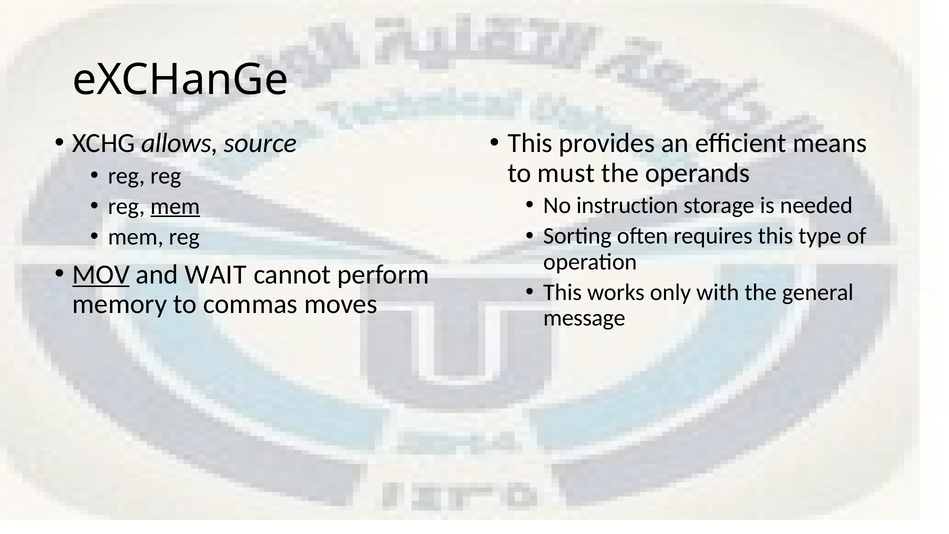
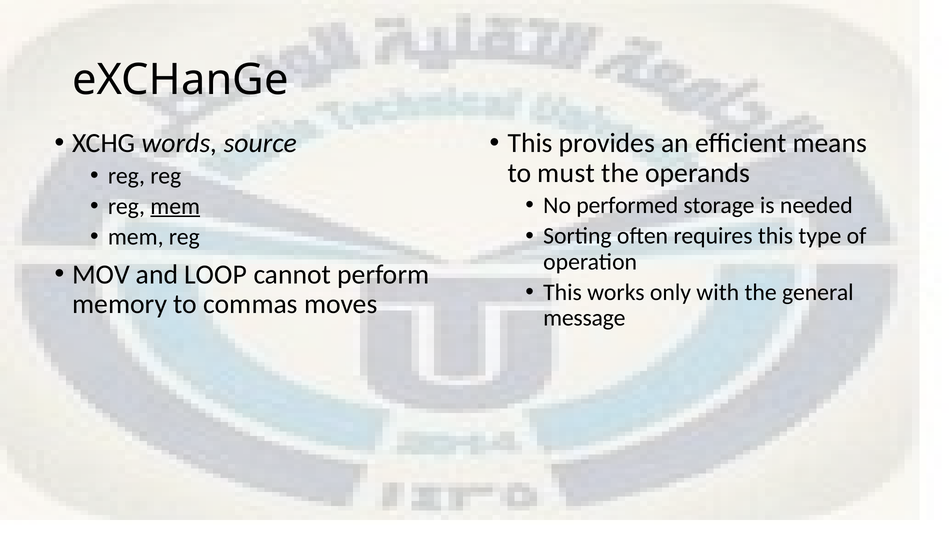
allows: allows -> words (179, 143)
instruction: instruction -> performed (627, 206)
MOV underline: present -> none (101, 274)
WAIT: WAIT -> LOOP (216, 274)
